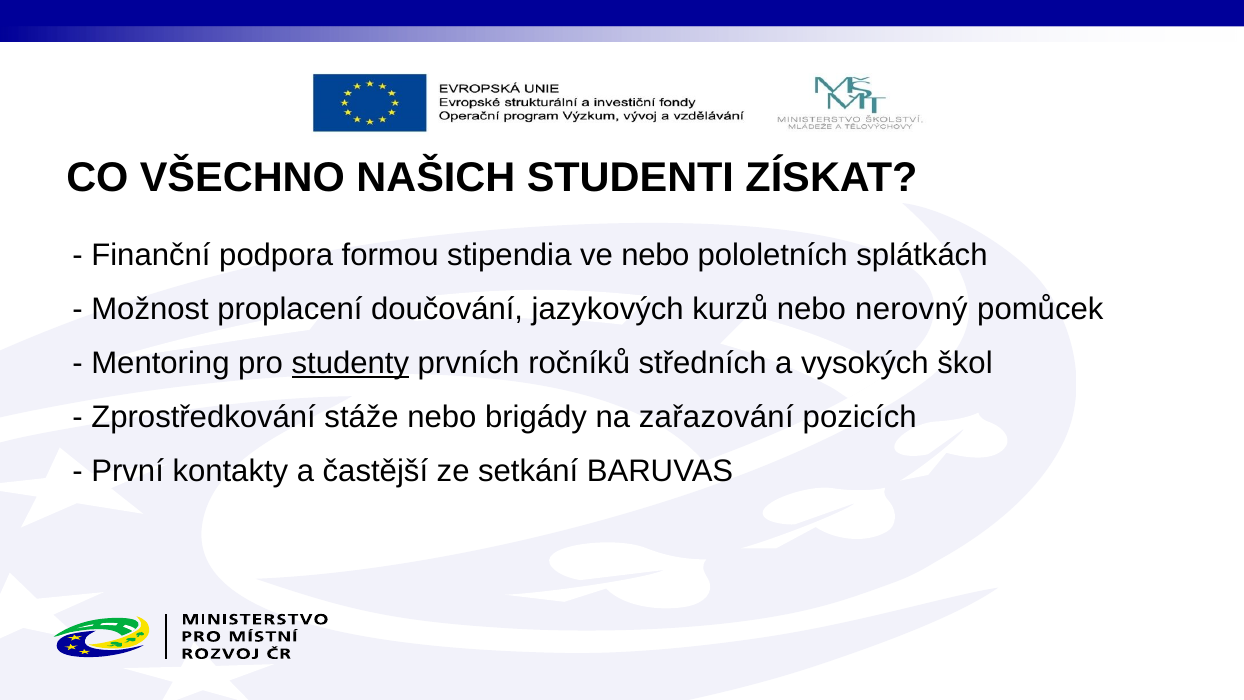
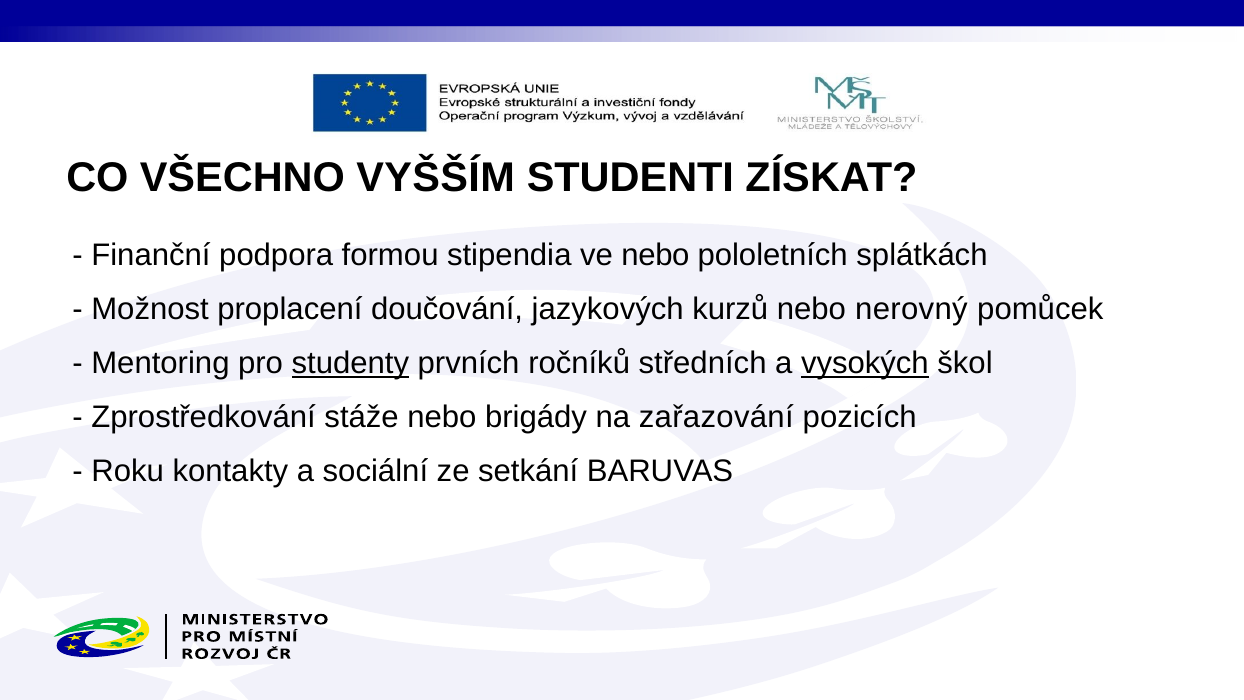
NAŠICH: NAŠICH -> VYŠŠÍM (436, 178)
vysokých underline: none -> present (865, 363)
První: První -> Roku (128, 472)
častější: častější -> sociální (375, 472)
